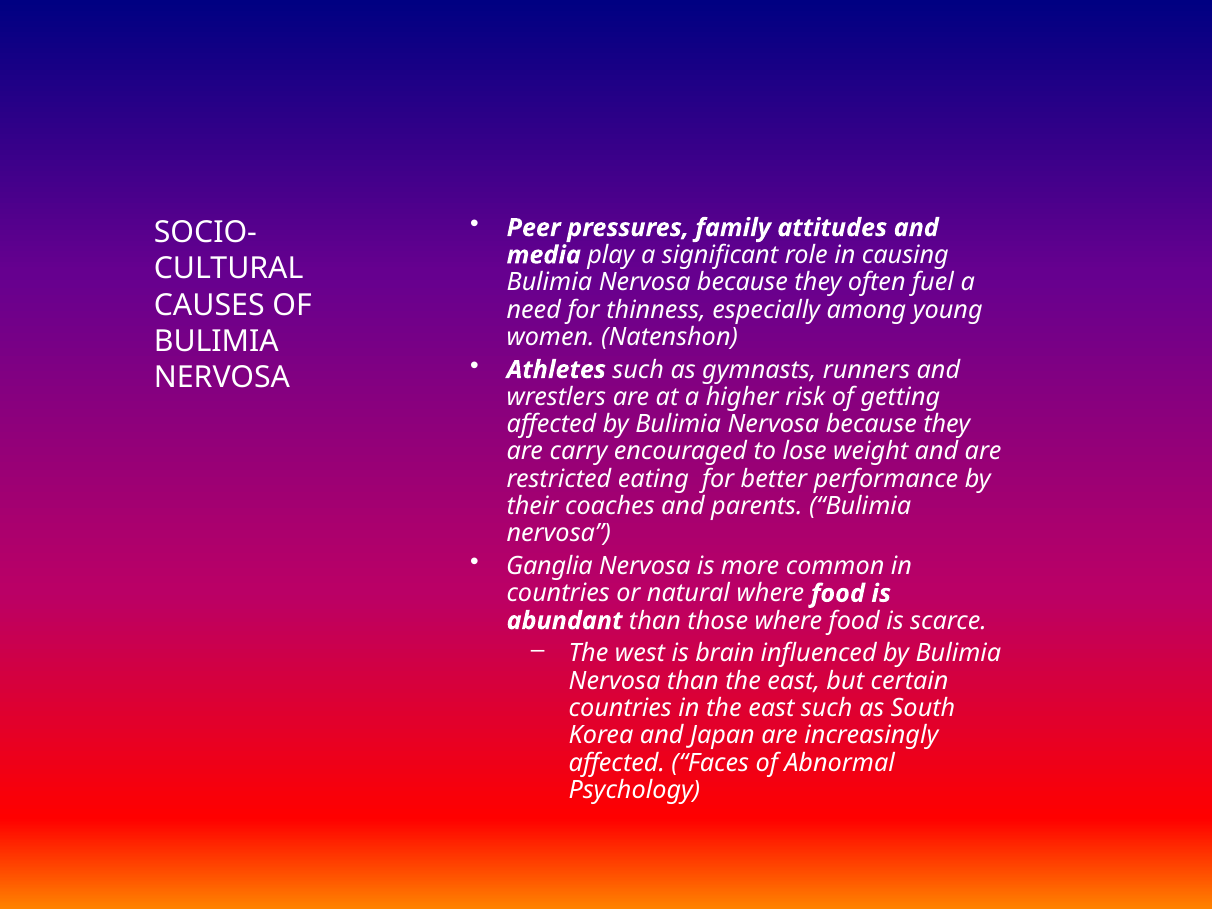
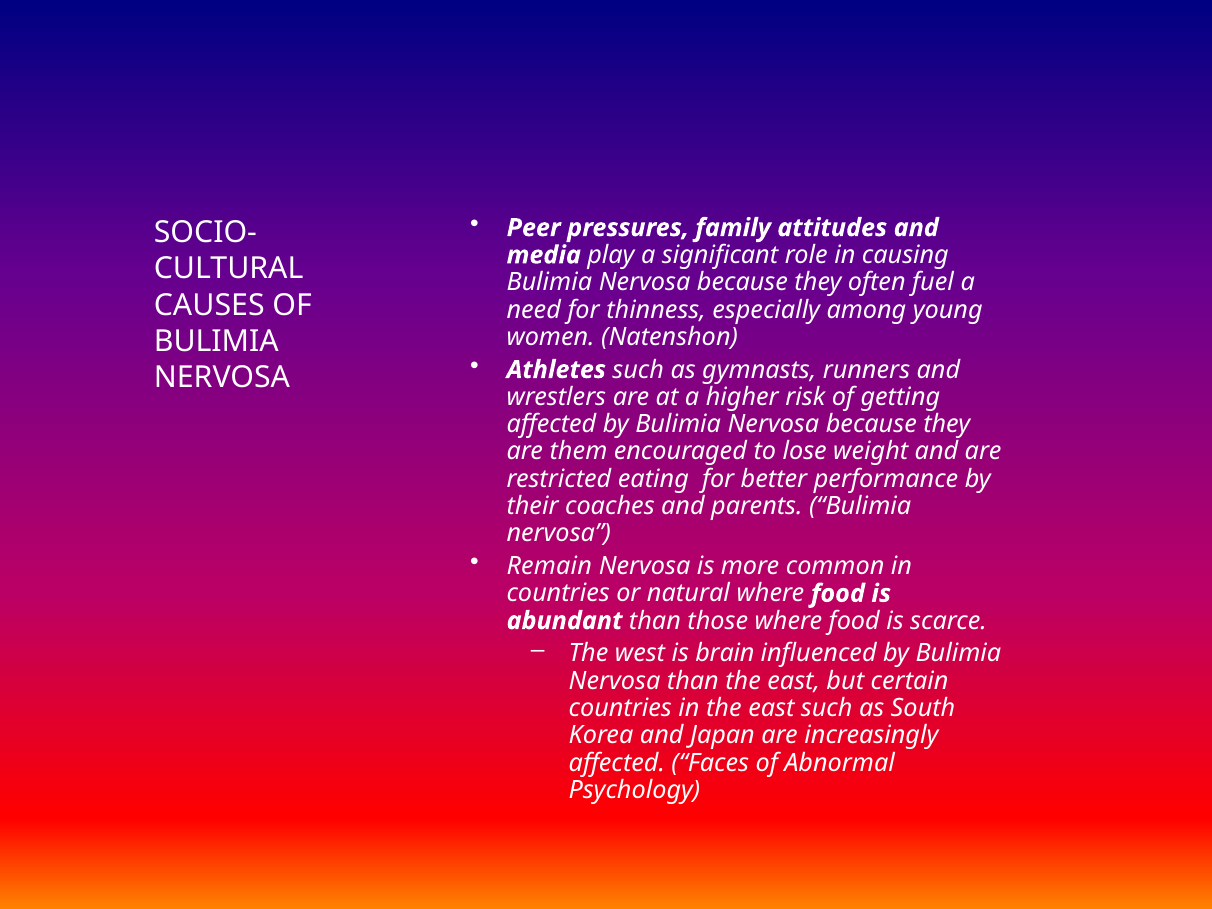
carry: carry -> them (578, 452)
Ganglia: Ganglia -> Remain (549, 566)
